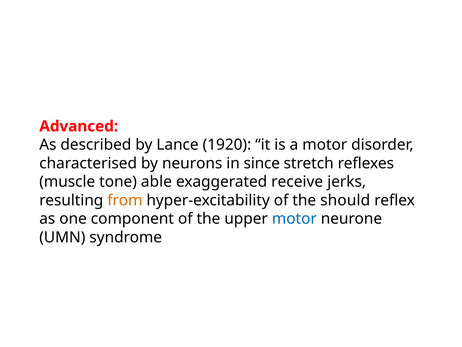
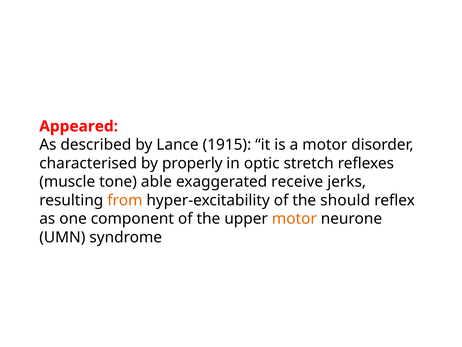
Advanced: Advanced -> Appeared (79, 126)
1920: 1920 -> 1915 (227, 145)
neurons: neurons -> properly (192, 163)
since: since -> optic (262, 163)
motor colour: blue -> orange (294, 219)
